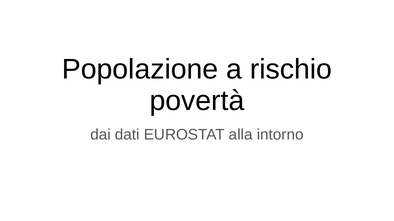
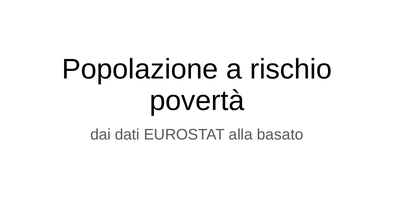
intorno: intorno -> basato (280, 135)
